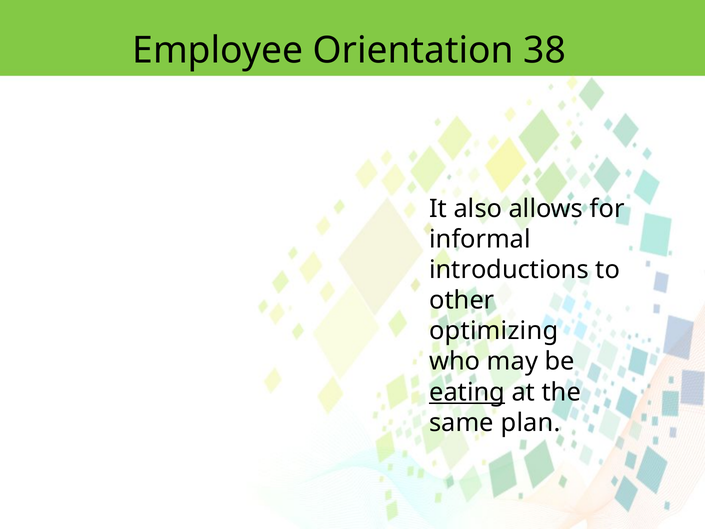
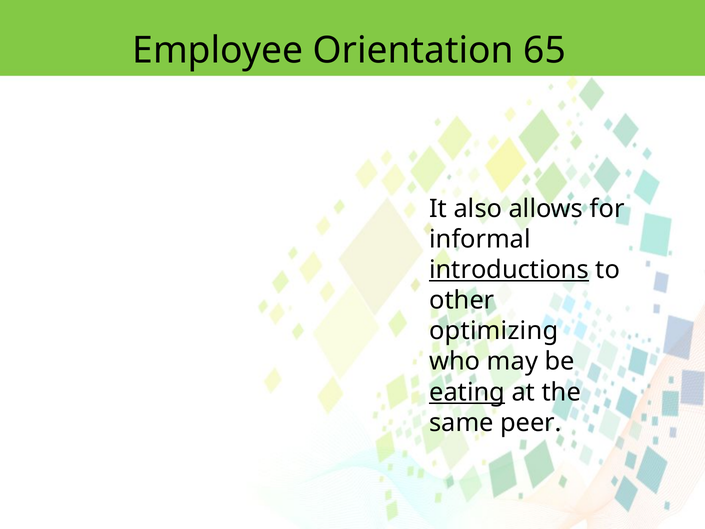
38: 38 -> 65 (545, 50)
introductions underline: none -> present (509, 270)
plan: plan -> peer (531, 422)
